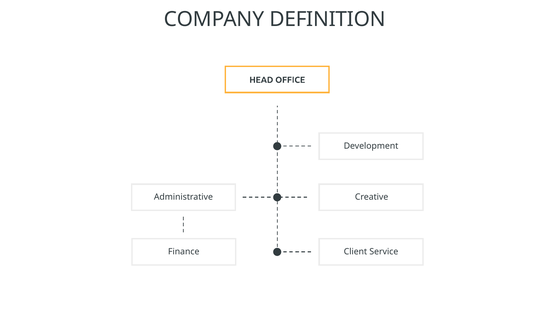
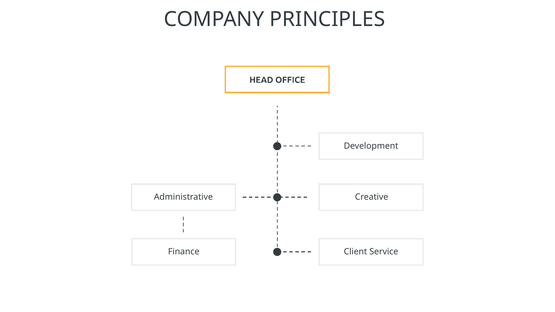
DEFINITION: DEFINITION -> PRINCIPLES (327, 19)
